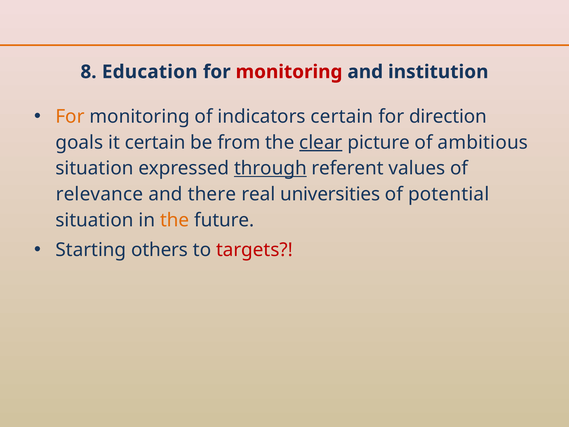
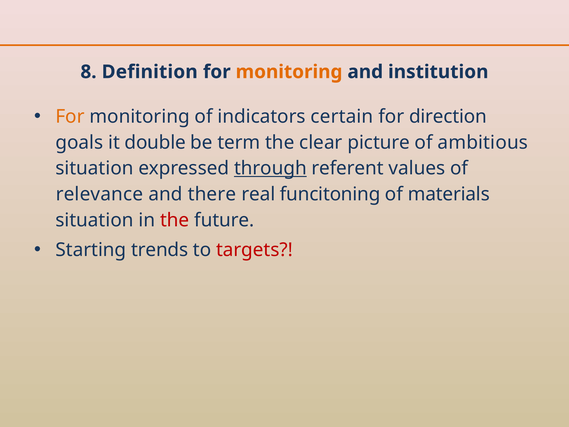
Education: Education -> Definition (150, 72)
monitoring colour: red -> orange (289, 72)
it certain: certain -> double (155, 142)
from: from -> term (239, 142)
clear underline: present -> none (321, 142)
universities: universities -> funcitoning (330, 194)
potential: potential -> materials (449, 194)
the colour: orange -> red (175, 220)
others: others -> trends (160, 250)
